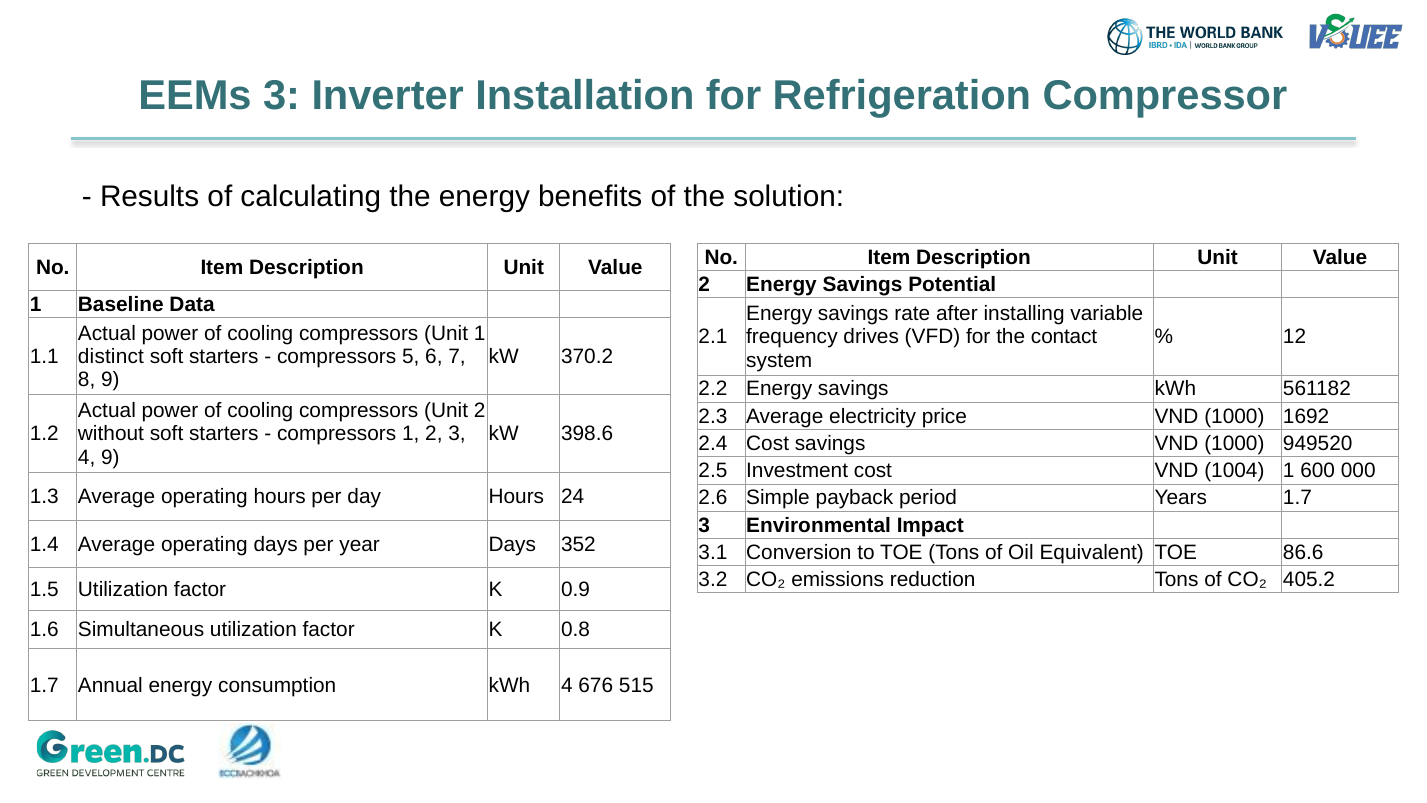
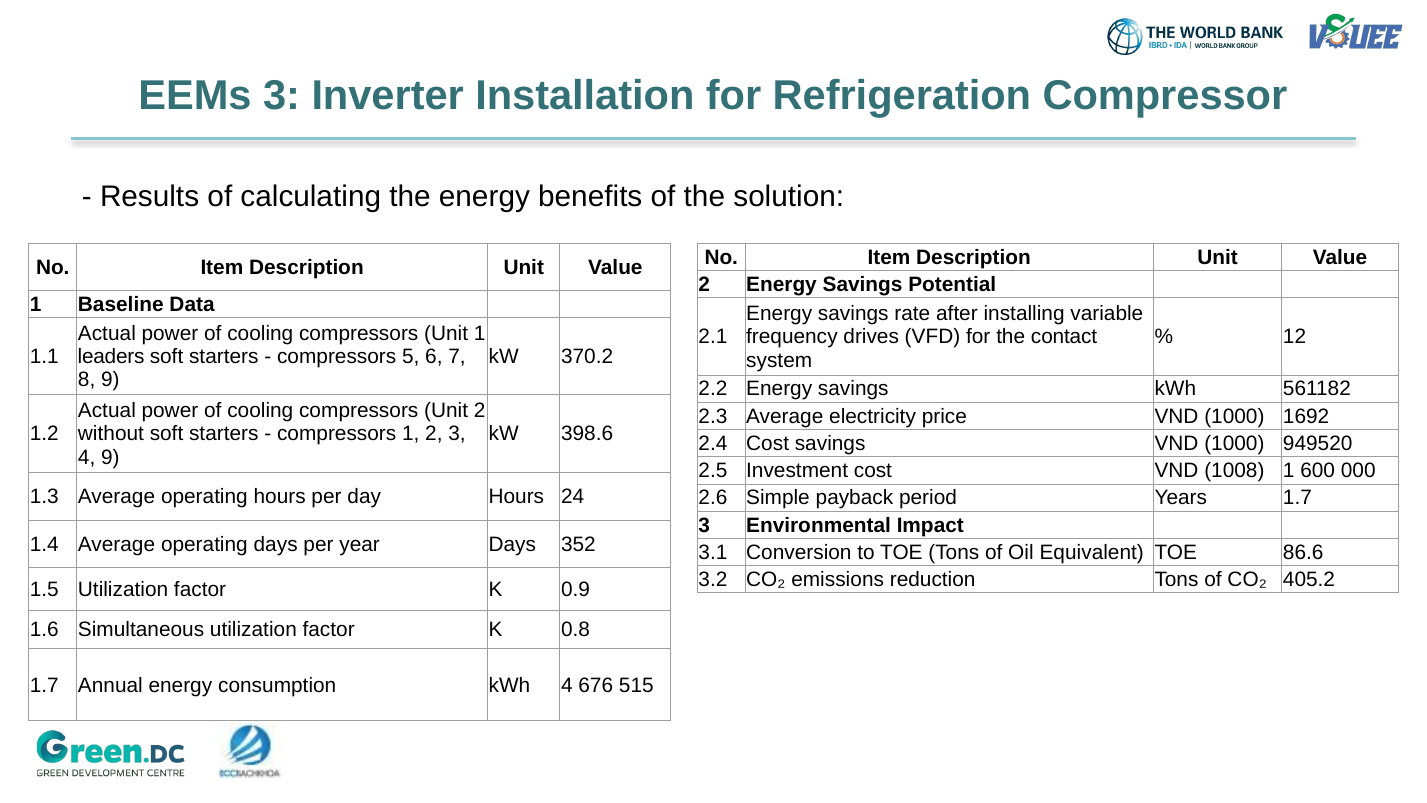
distinct: distinct -> leaders (111, 356)
1004: 1004 -> 1008 (1234, 471)
